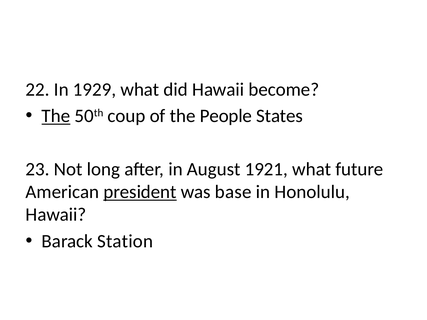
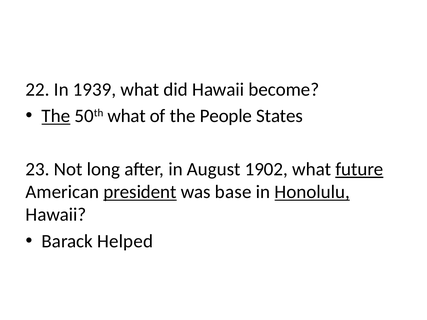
1929: 1929 -> 1939 (95, 90)
50th coup: coup -> what (127, 116)
1921: 1921 -> 1902 (266, 169)
future underline: none -> present (359, 169)
Honolulu underline: none -> present (312, 192)
Station: Station -> Helped (125, 241)
